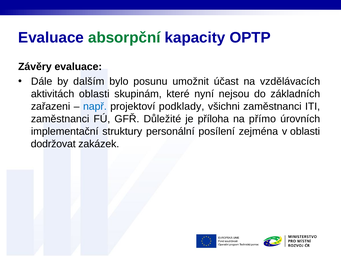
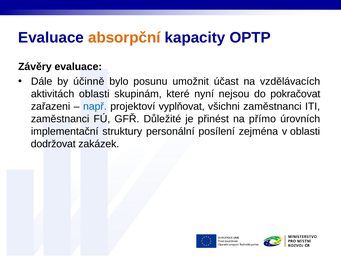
absorpční colour: green -> orange (124, 38)
dalším: dalším -> účinně (89, 81)
základních: základních -> pokračovat (295, 94)
podklady: podklady -> vyplňovat (182, 106)
příloha: příloha -> přinést (213, 119)
